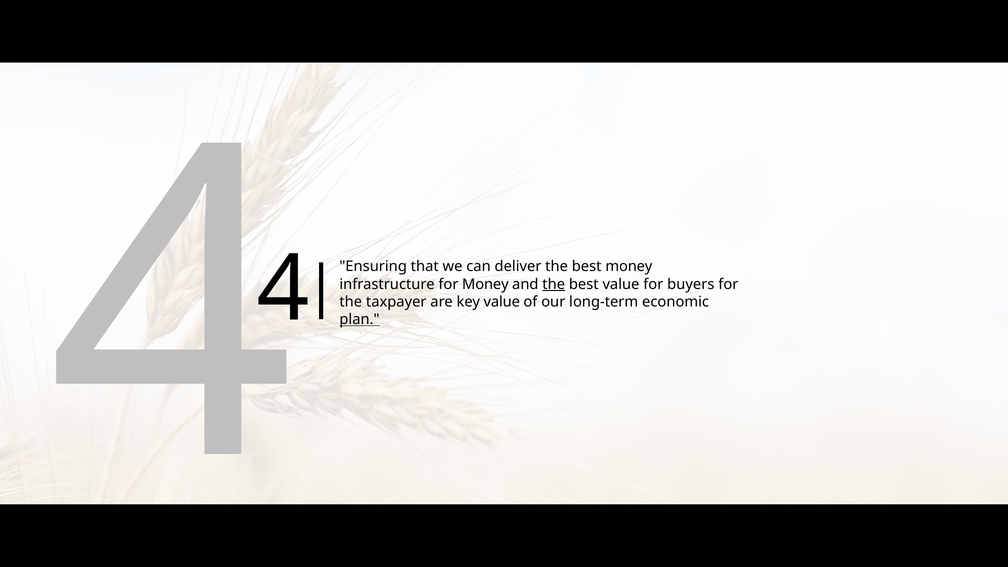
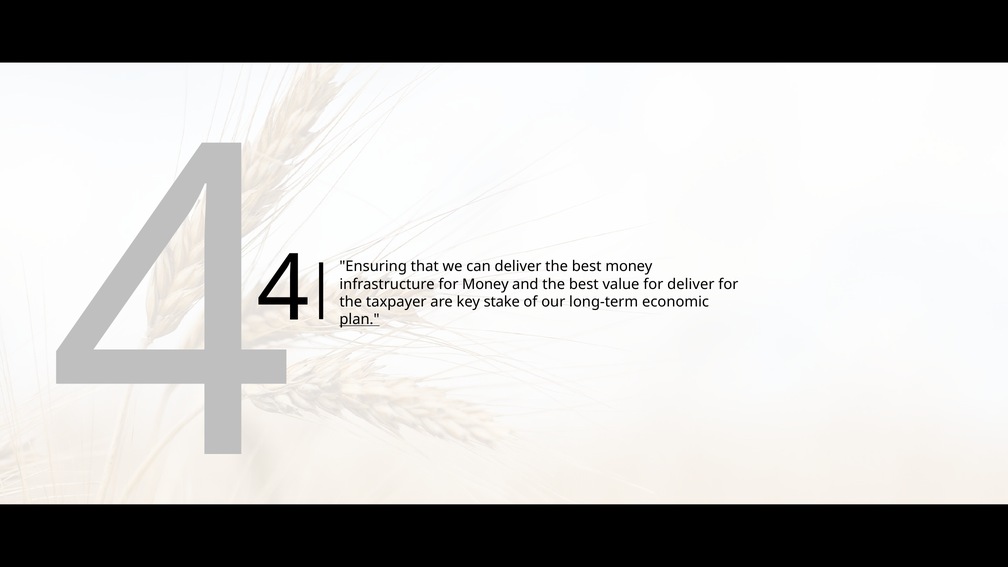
the underline: present -> none (554, 284)
for buyers: buyers -> deliver (691, 284)
key value: value -> stake (502, 302)
